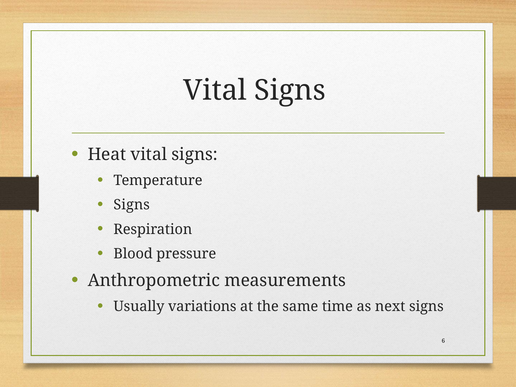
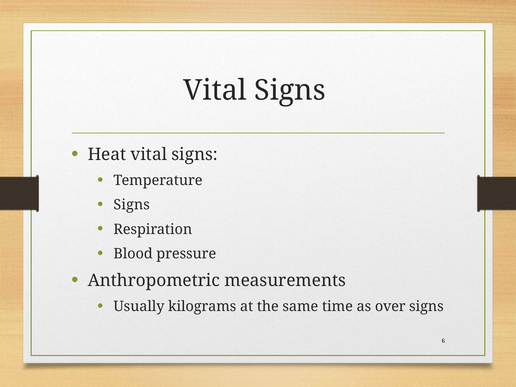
variations: variations -> kilograms (202, 306)
next: next -> over (390, 306)
